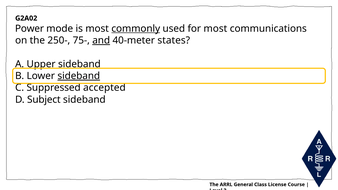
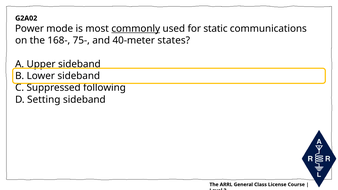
for most: most -> static (215, 29)
250-: 250- -> 168- (59, 40)
and underline: present -> none (101, 40)
sideband underline: present -> none (79, 76)
accepted: accepted -> following (104, 88)
Subject: Subject -> Setting (44, 100)
